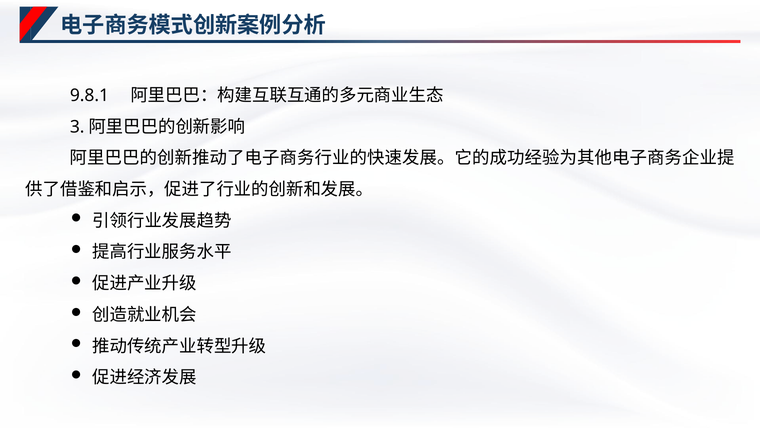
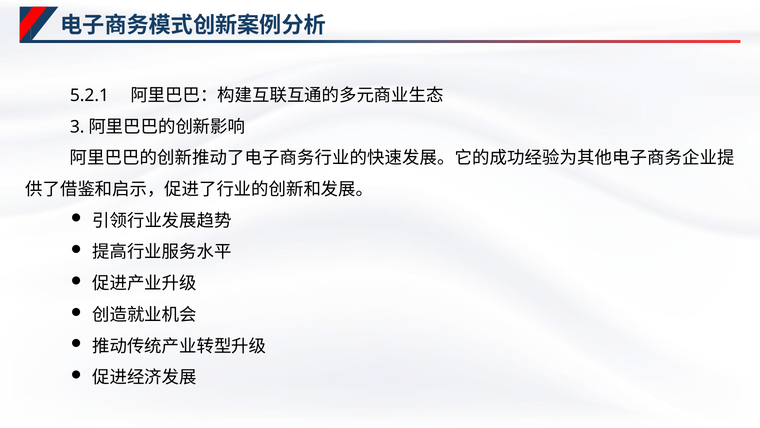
9.8.1: 9.8.1 -> 5.2.1 (89, 95)
